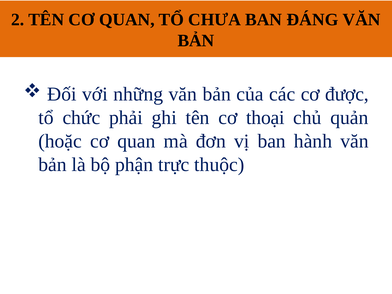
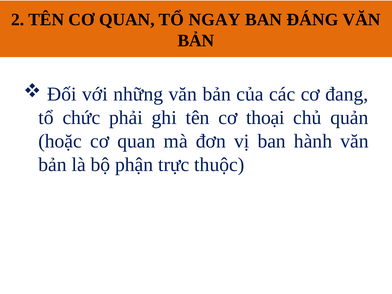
CHƯA: CHƯA -> NGAY (214, 20)
được: được -> đang (347, 94)
